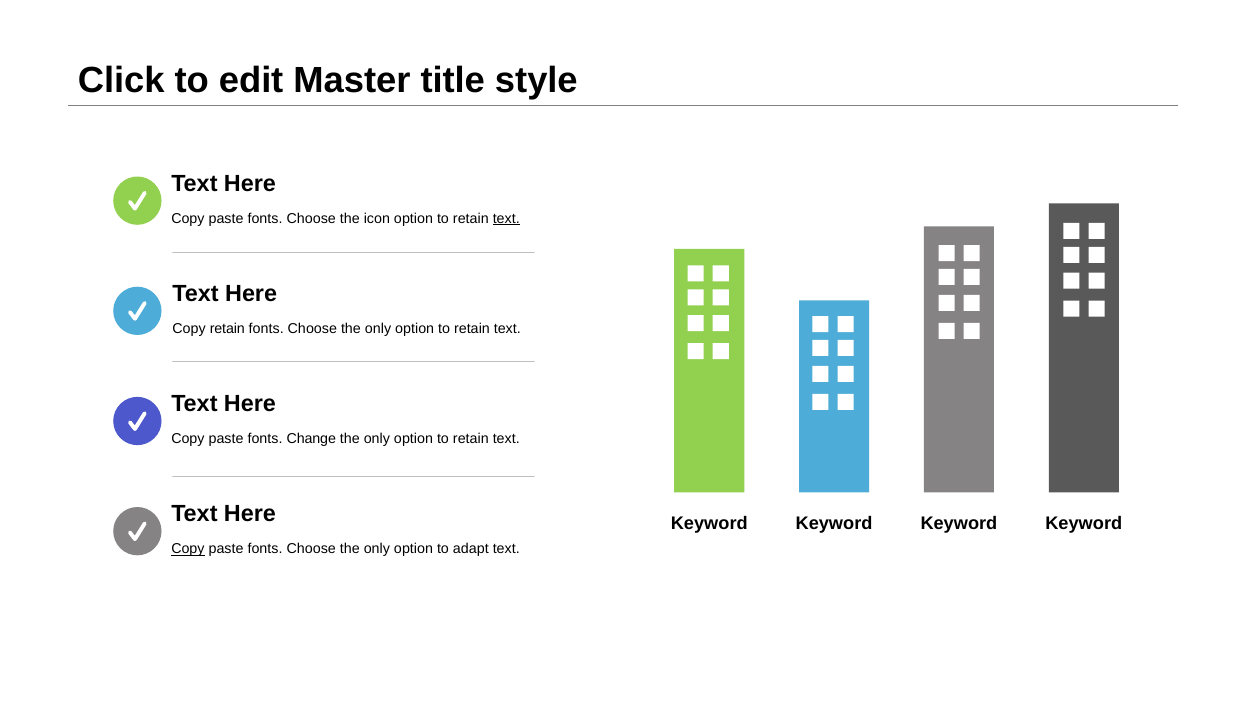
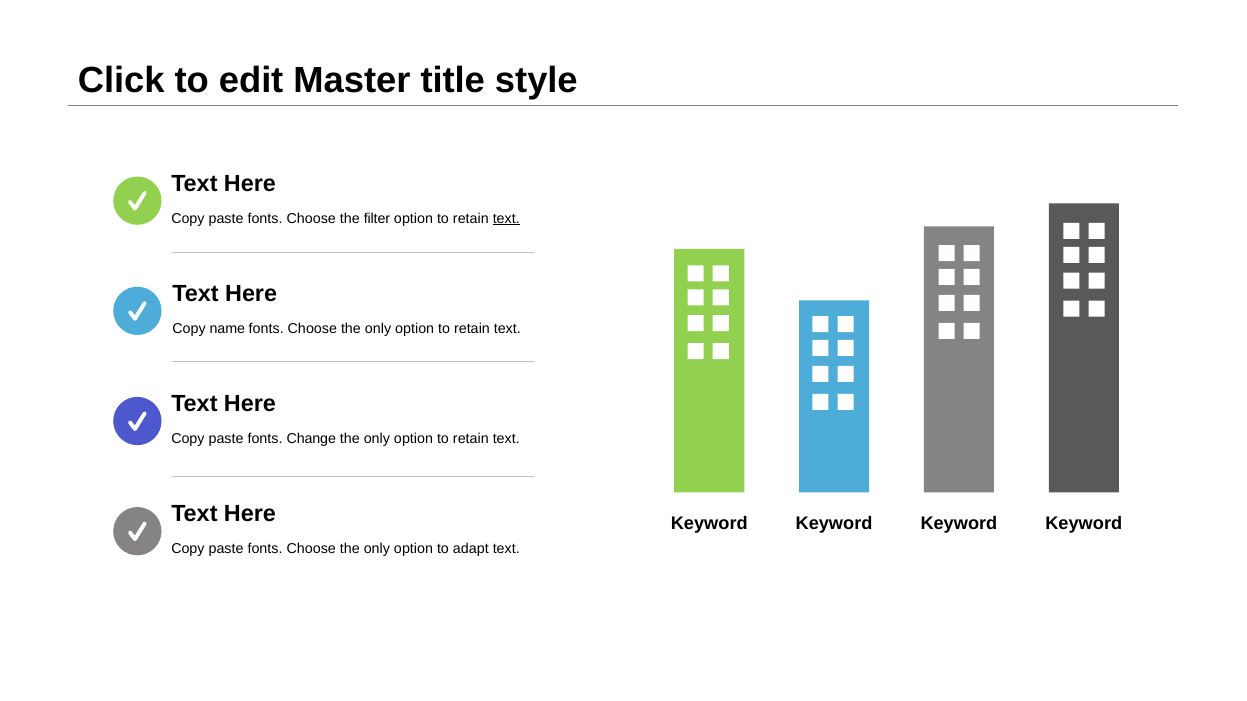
icon: icon -> filter (377, 219)
Copy retain: retain -> name (227, 329)
Copy underline: present -> none (188, 549)
